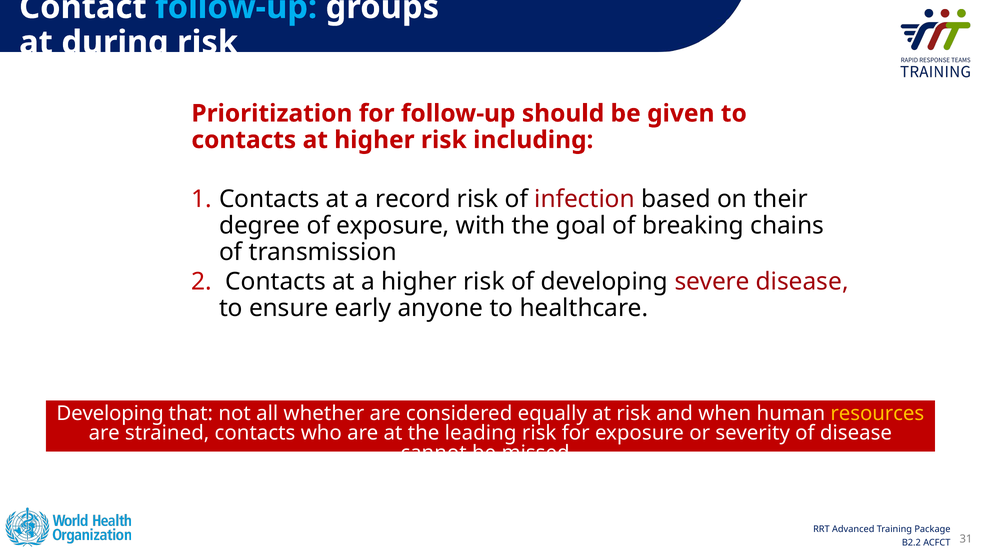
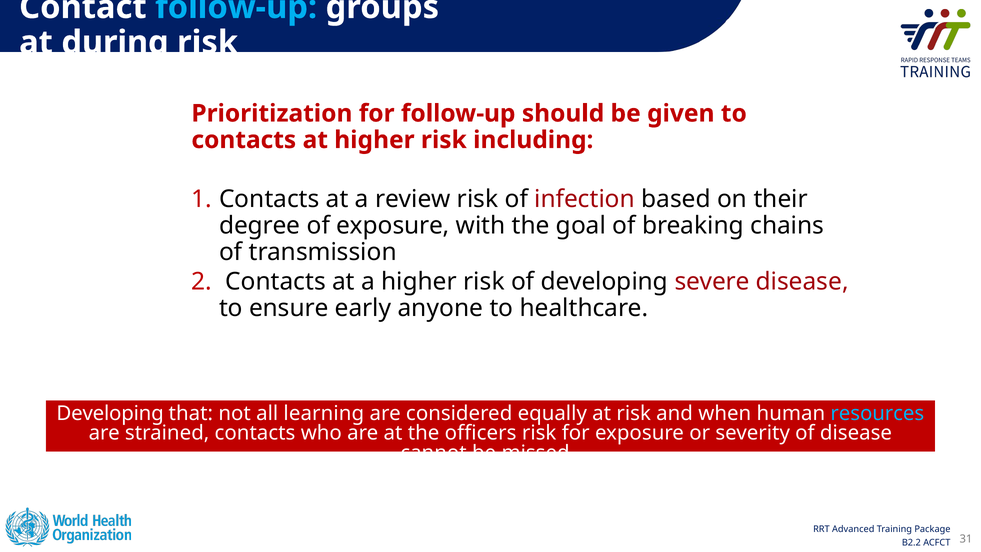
record: record -> review (413, 199)
whether: whether -> learning (324, 413)
resources colour: yellow -> light blue (877, 413)
leading: leading -> officers (481, 433)
